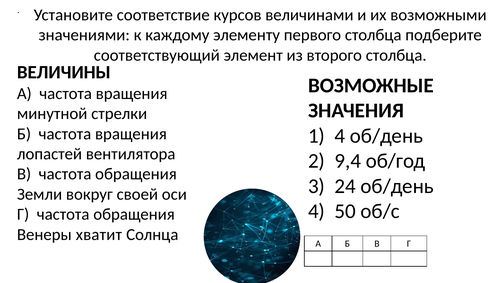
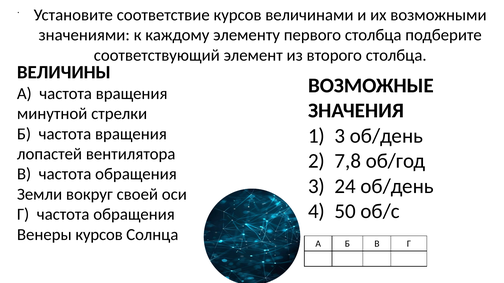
1 4: 4 -> 3 (340, 136)
9,4: 9,4 -> 7,8 (348, 161)
Венеры хватит: хватит -> курсов (99, 235)
